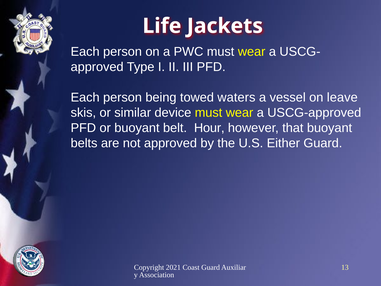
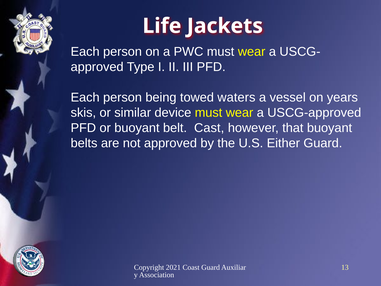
leave: leave -> years (342, 97)
Hour: Hour -> Cast (209, 128)
